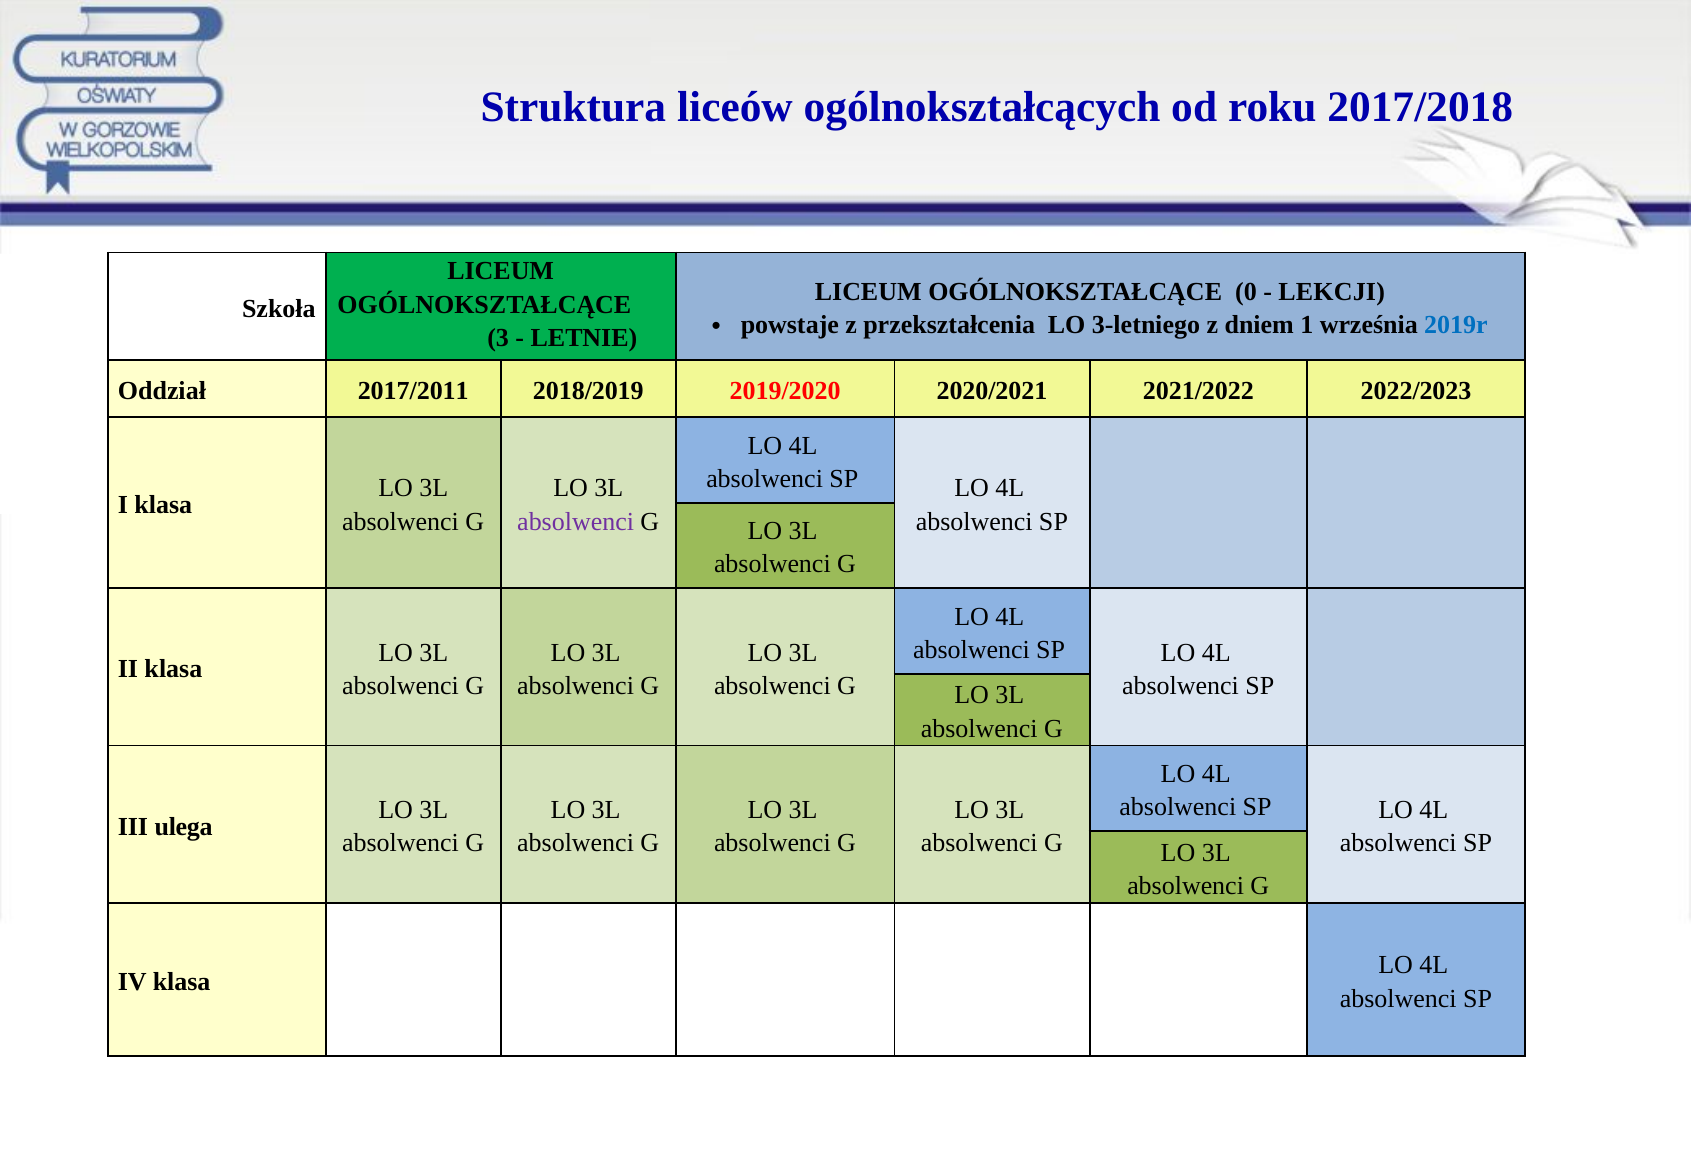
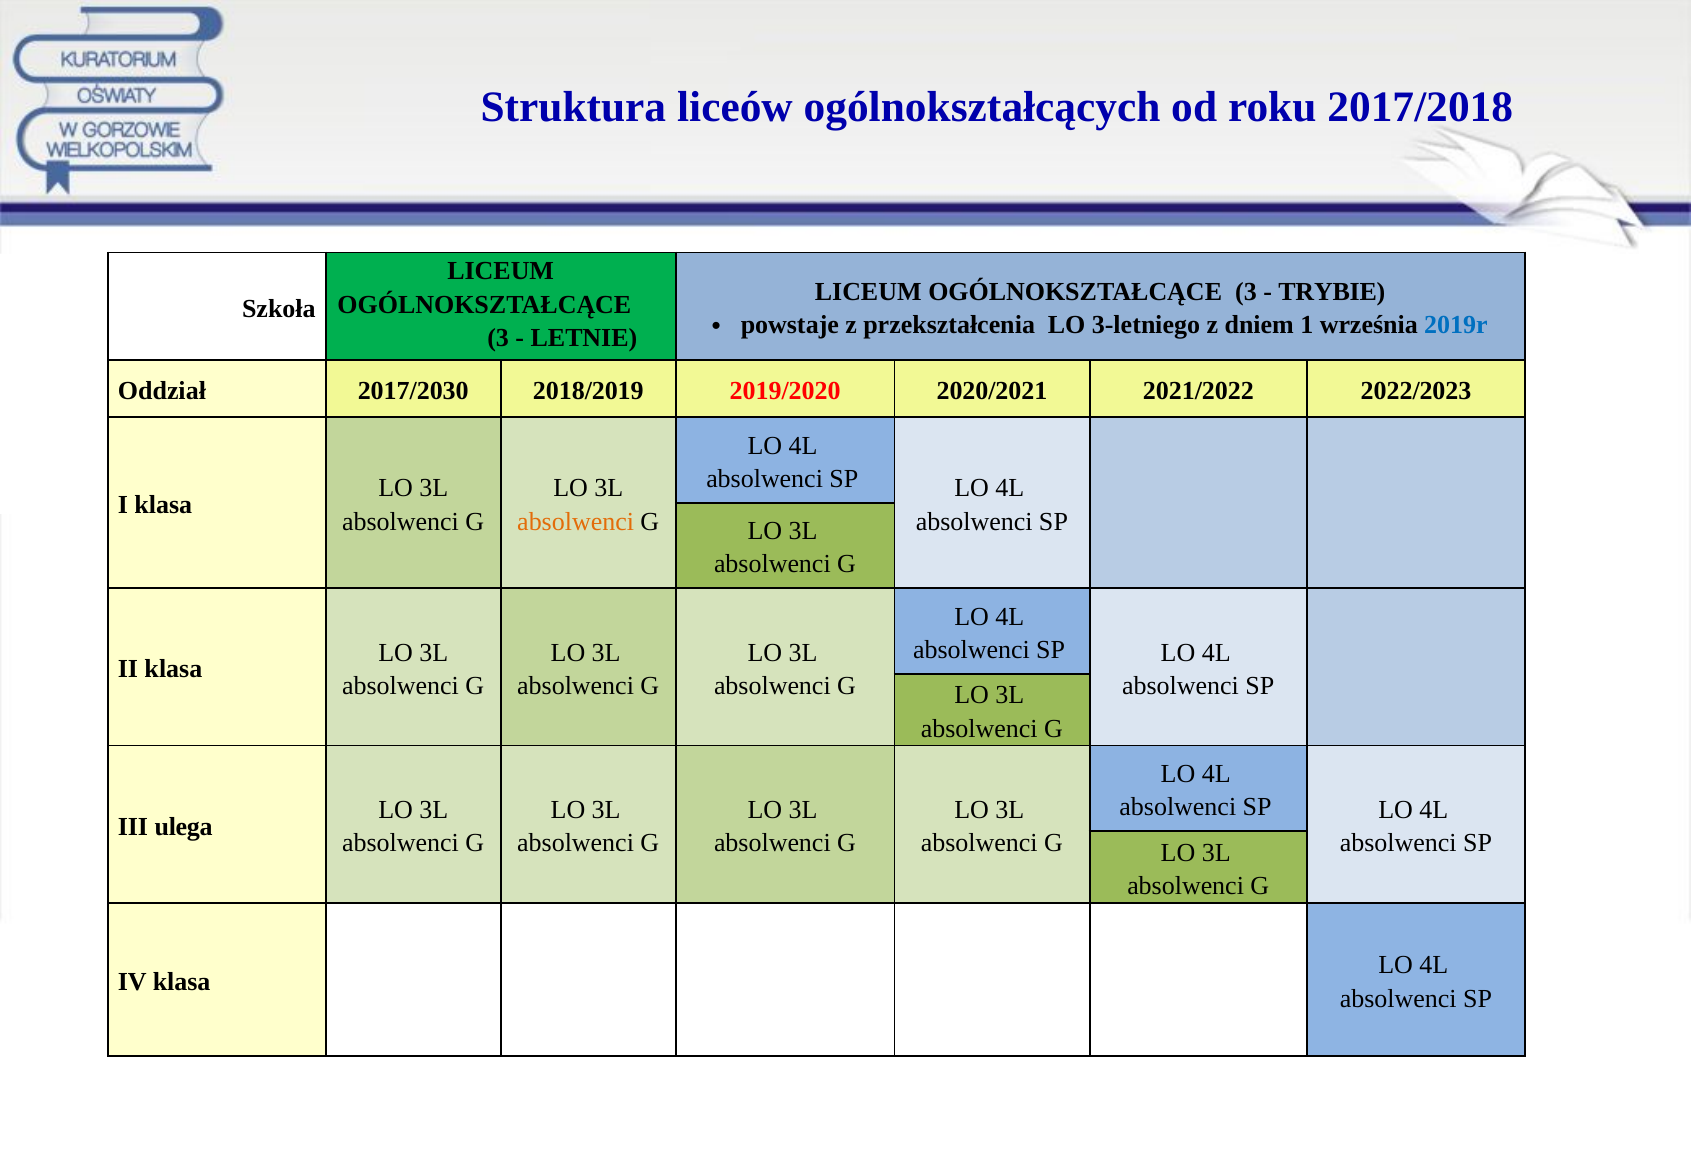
0: 0 -> 3 (1246, 292)
LEKCJI: LEKCJI -> TRYBIE (1332, 292)
2017/2011: 2017/2011 -> 2017/2030 (413, 391)
absolwenci colour: purple -> orange (576, 521)
